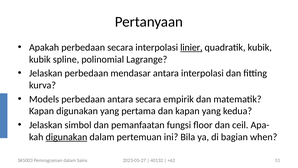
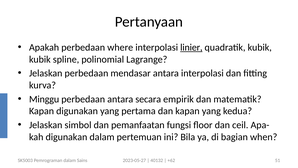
perbedaan secara: secara -> where (120, 47)
Models: Models -> Minggu (44, 99)
digunakan underline: present -> none (66, 137)
